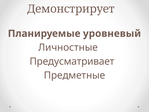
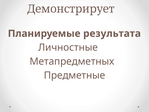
уровневый: уровневый -> результата (112, 33)
Предусматривает: Предусматривает -> Метапредметных (72, 61)
